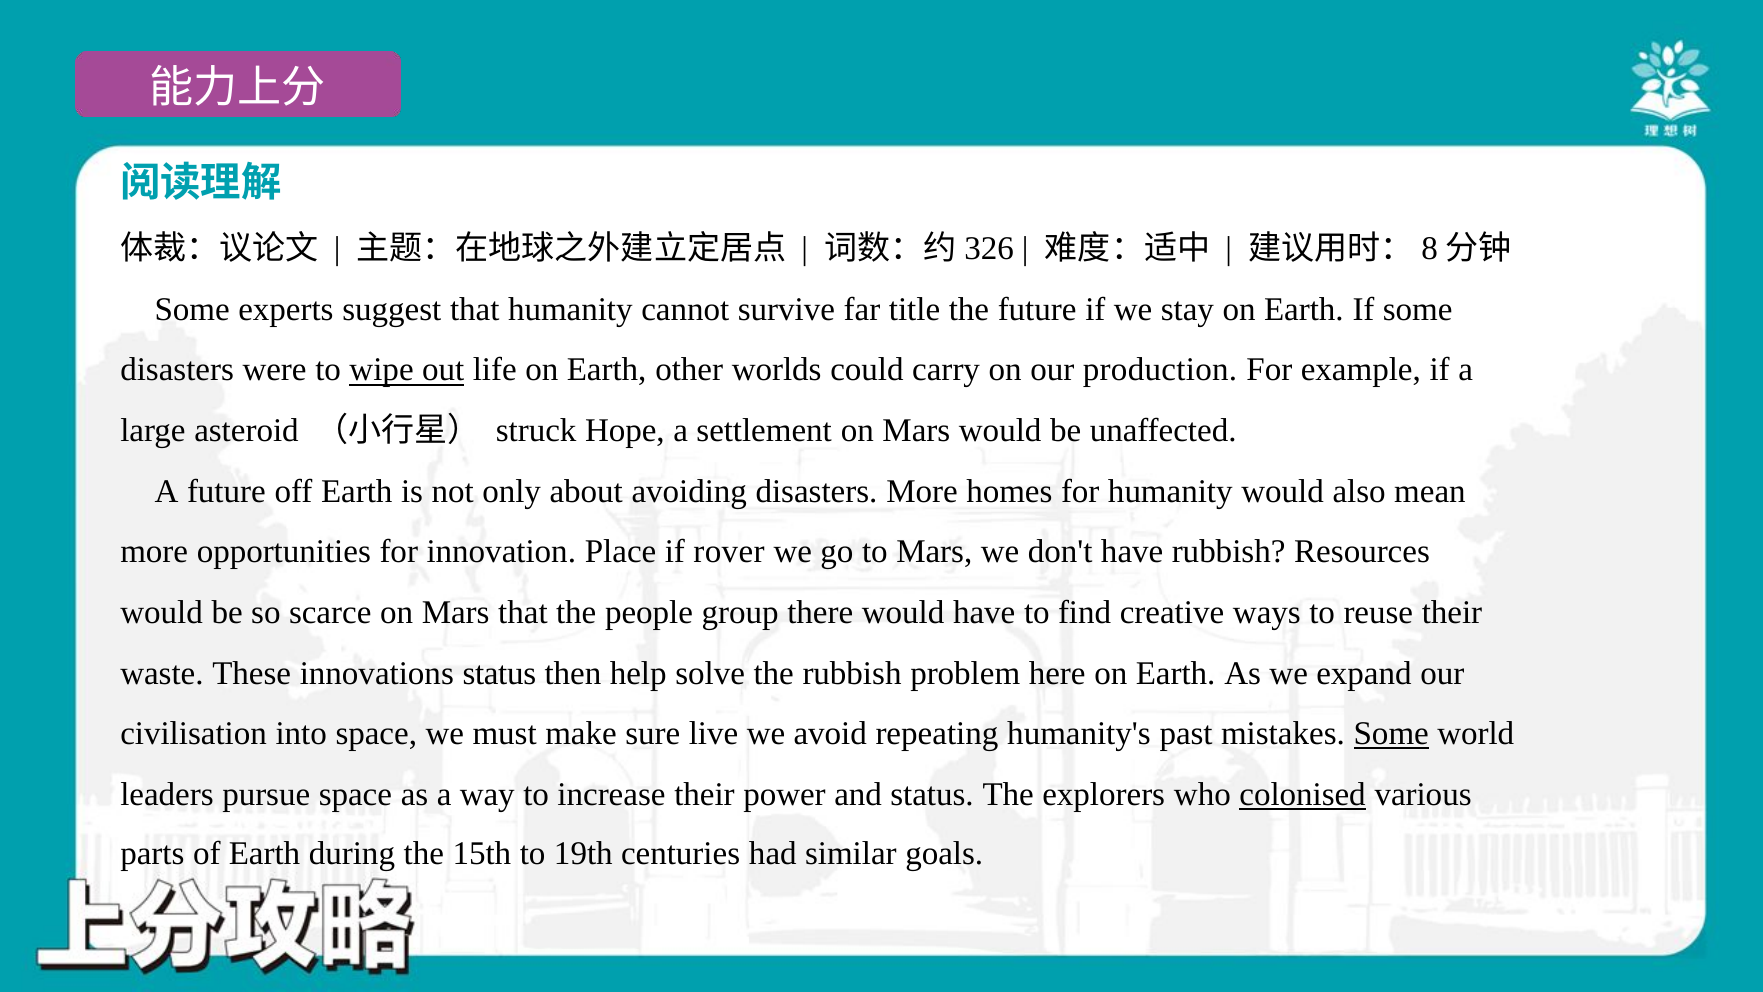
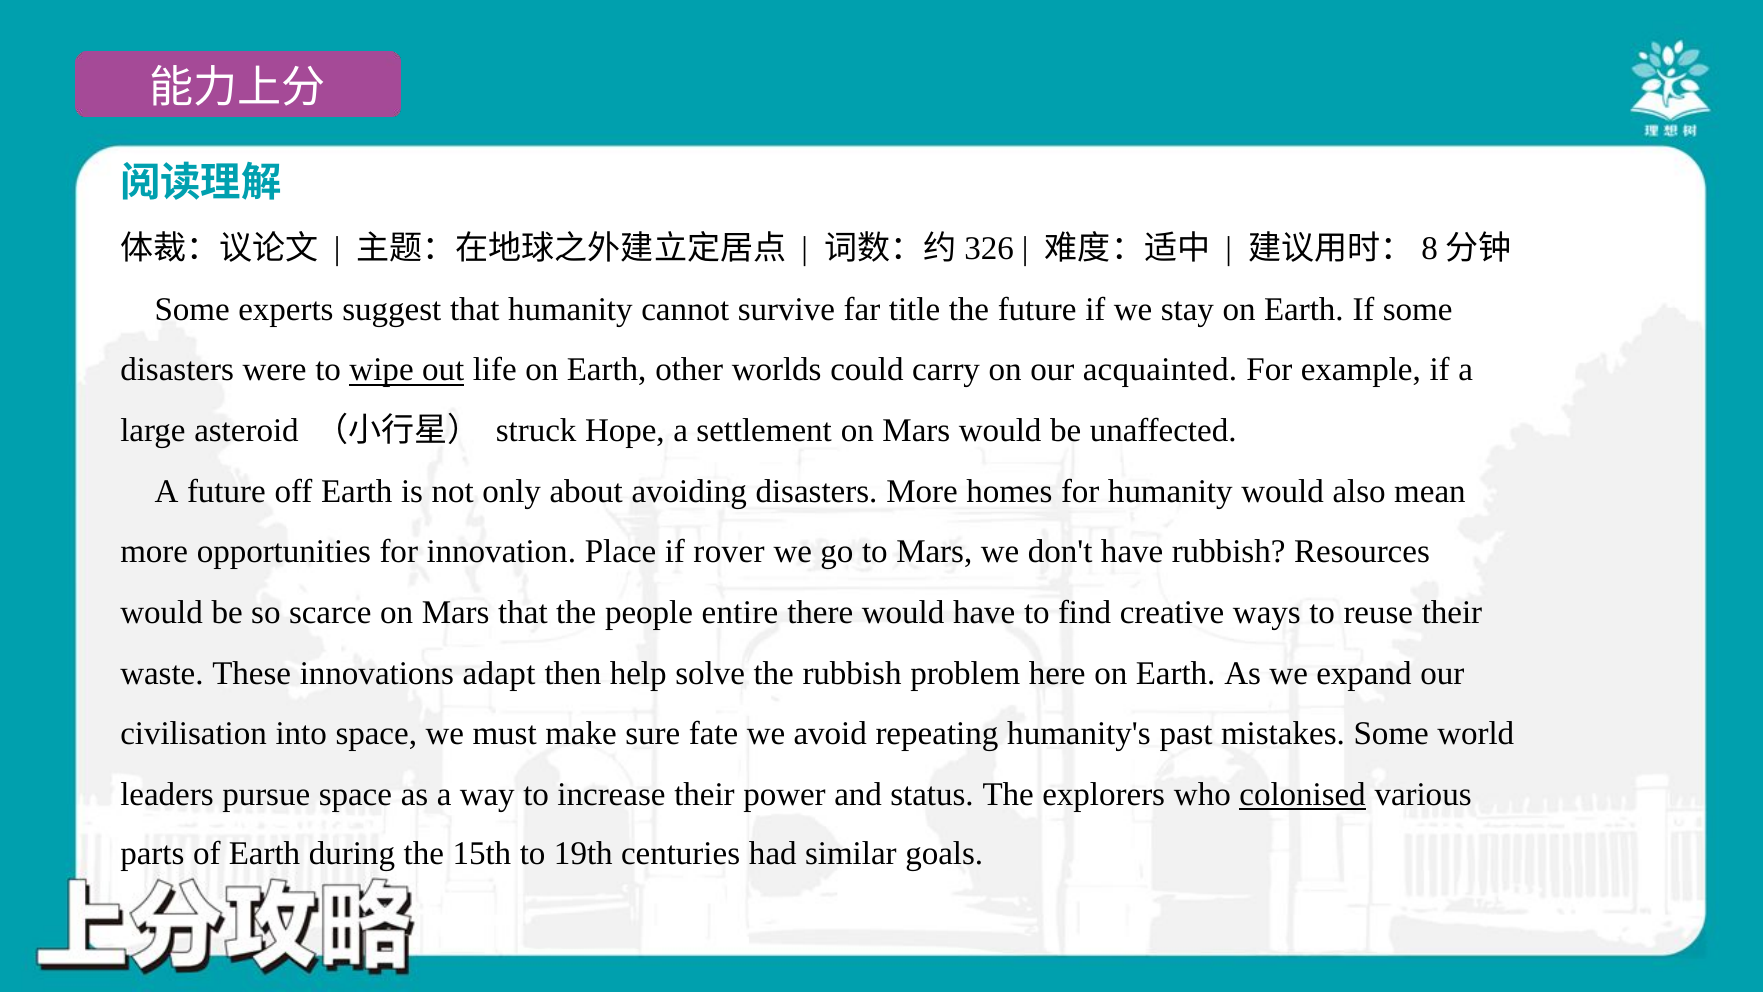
production: production -> acquainted (1160, 370)
group: group -> entire (740, 612)
innovations status: status -> adapt (499, 673)
live: live -> fate (714, 733)
Some underline: present -> none (1391, 733)
